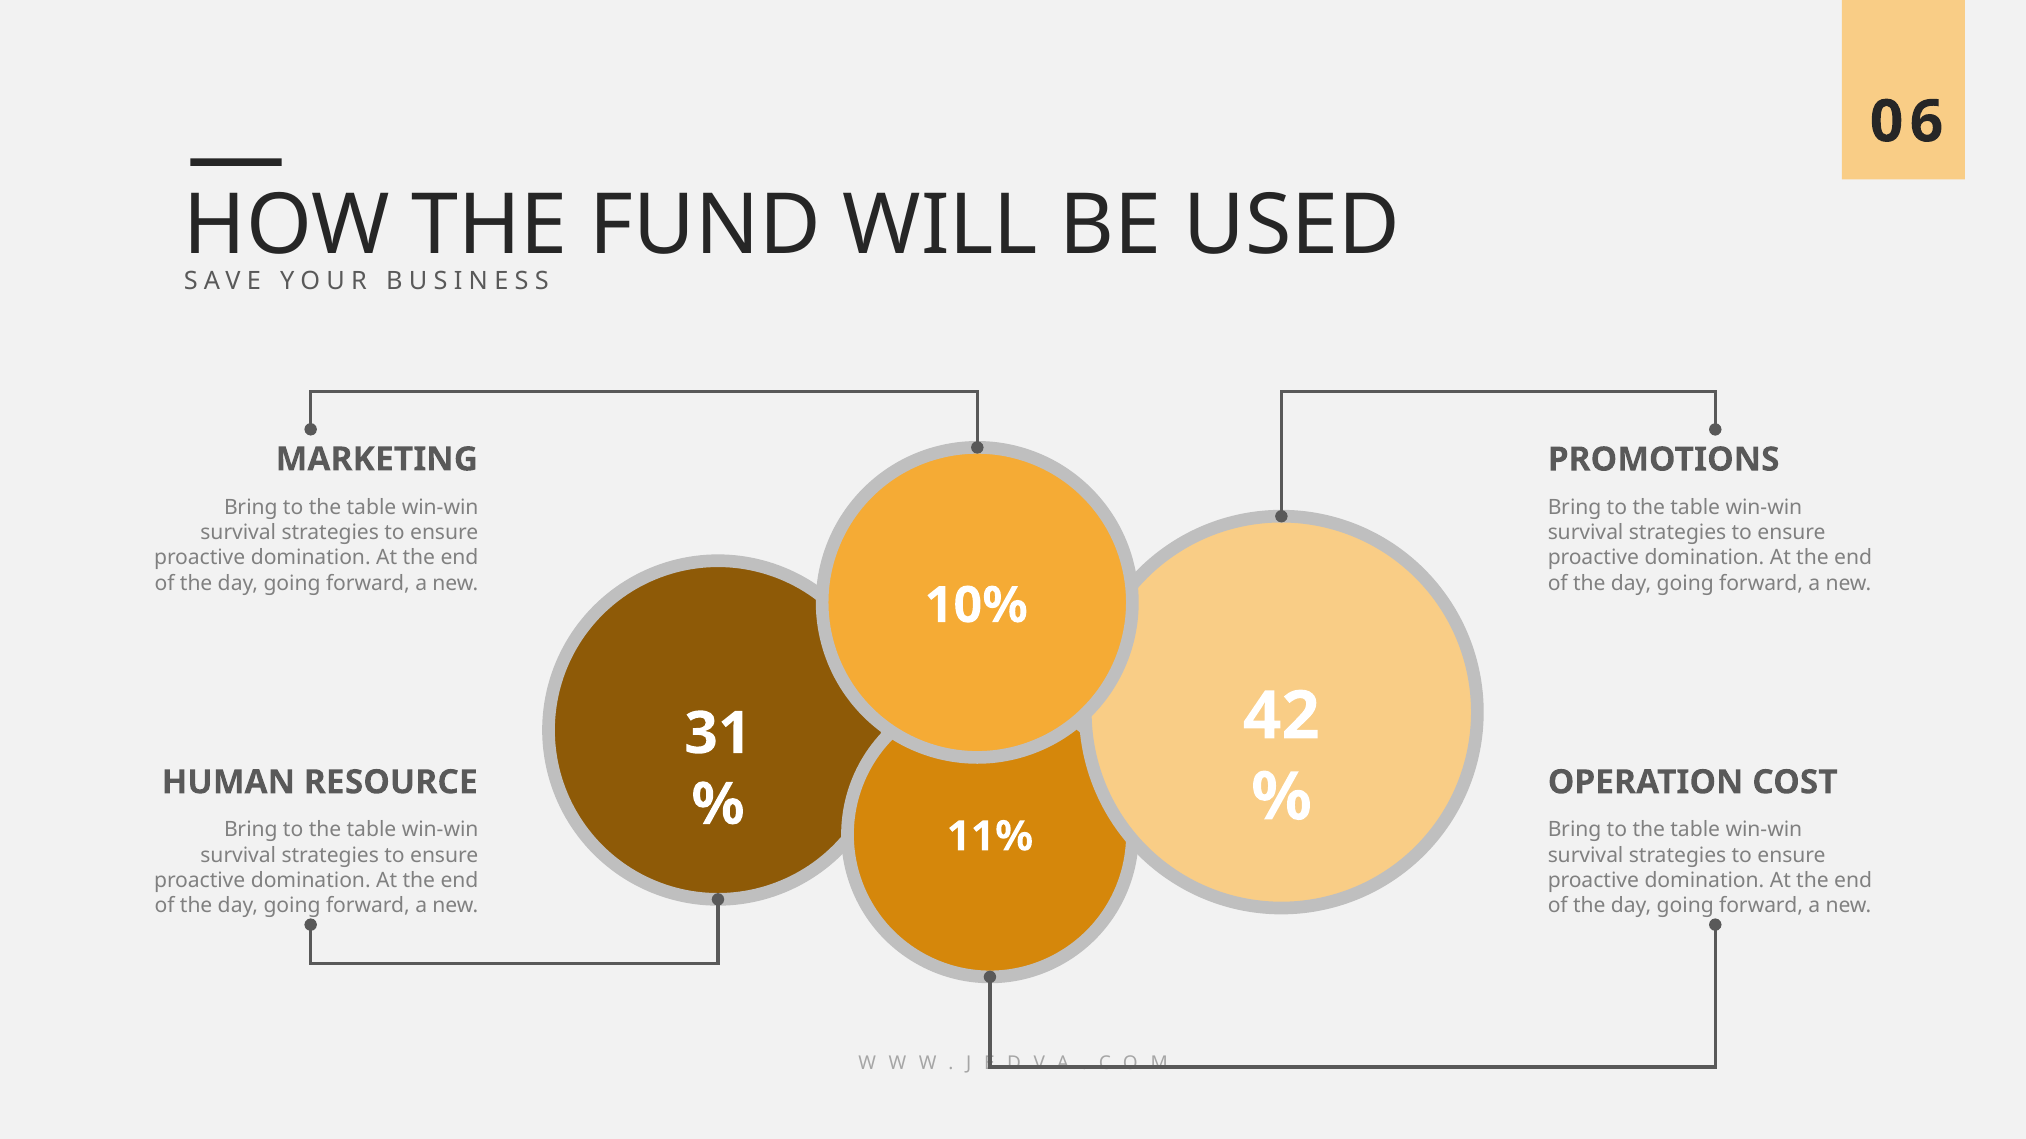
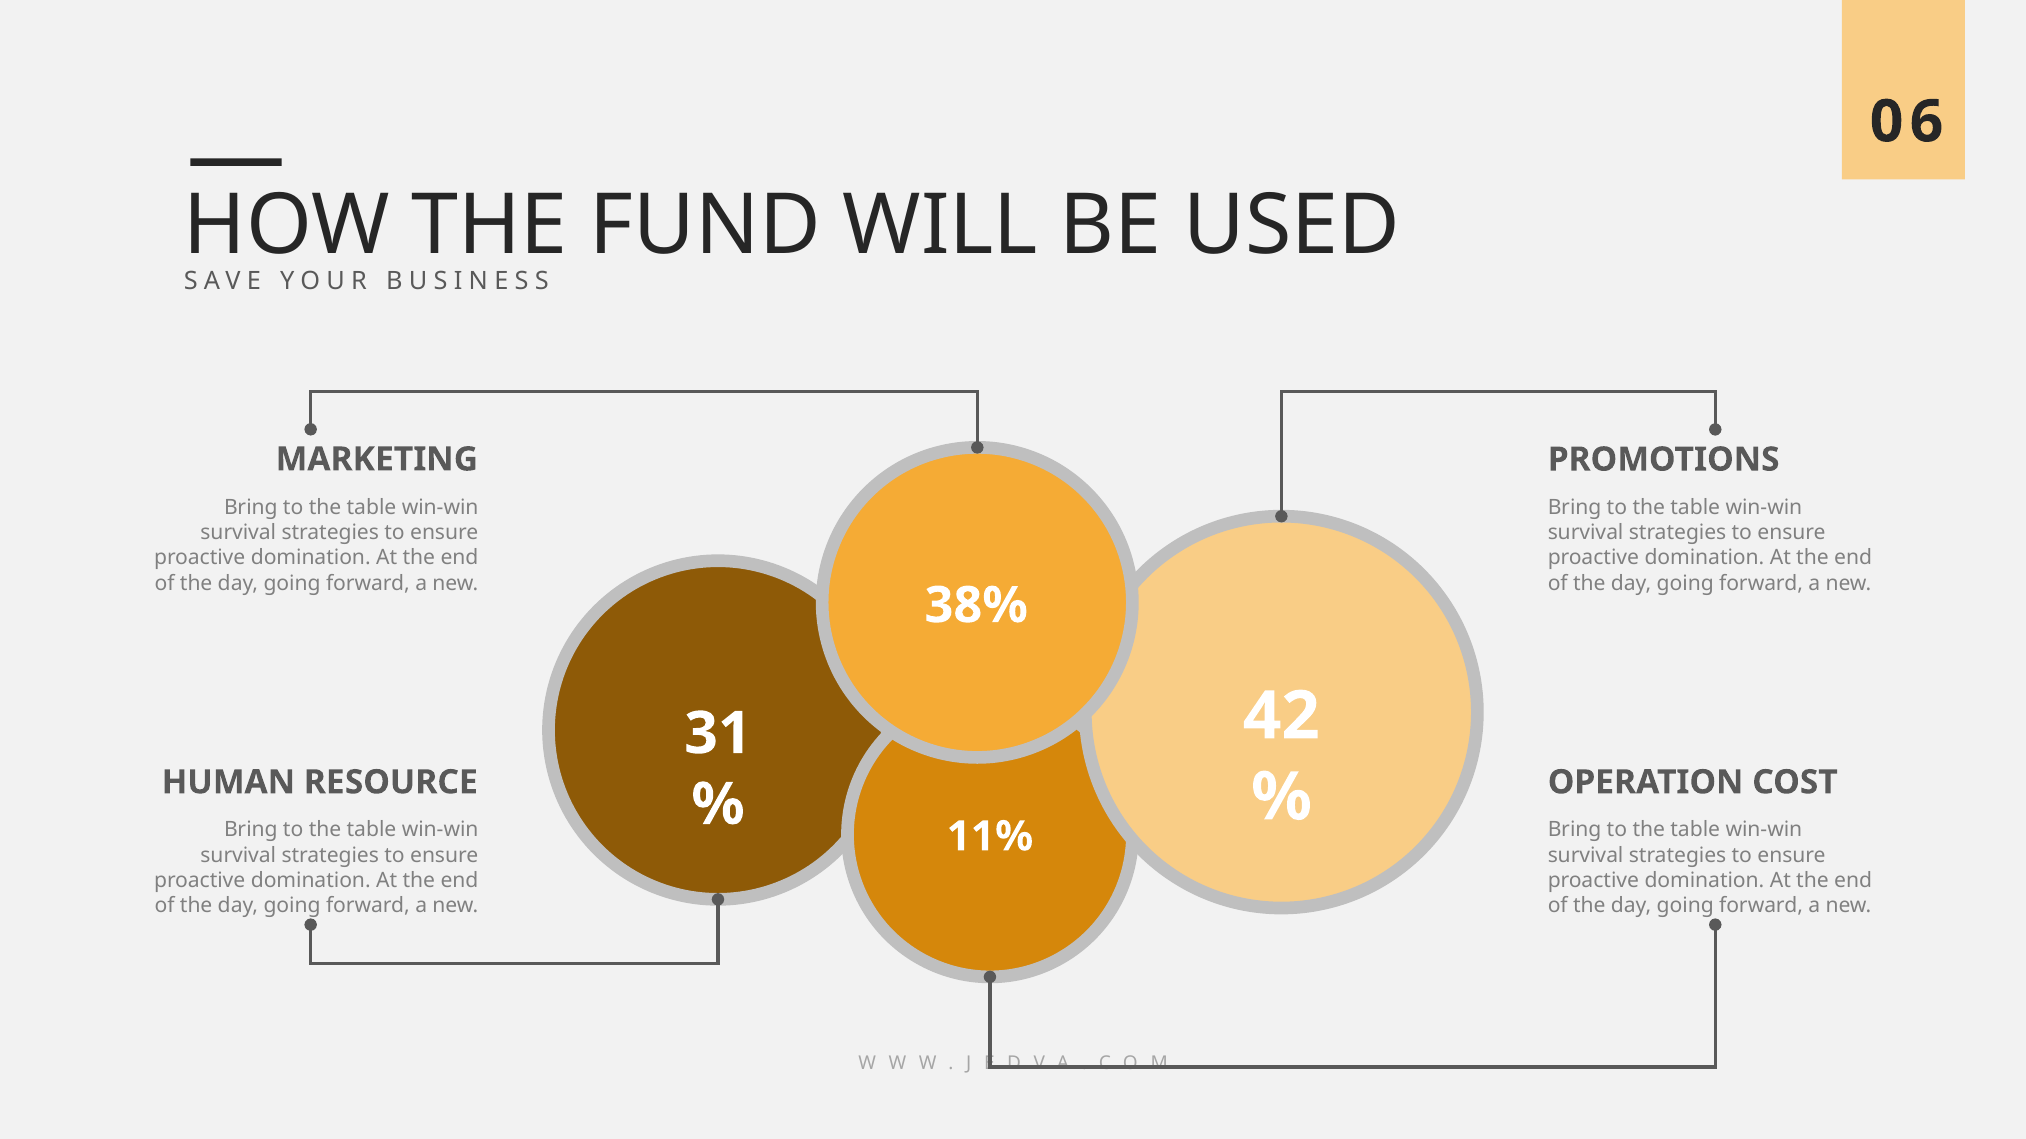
10%: 10% -> 38% (976, 606)
